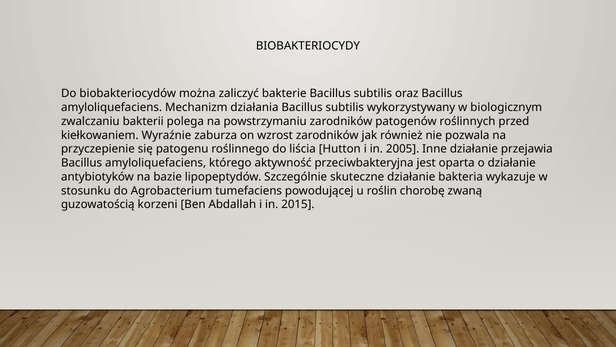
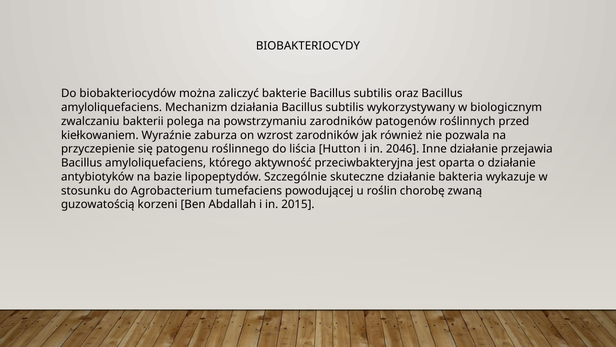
2005: 2005 -> 2046 (403, 149)
